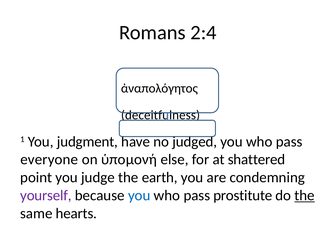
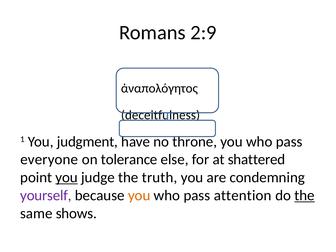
2:4: 2:4 -> 2:9 (203, 33)
judged: judged -> throne (195, 142)
ὑπομονή: ὑπομονή -> tolerance (129, 160)
you underline: none -> present (67, 177)
earth: earth -> truth (160, 177)
you colour: blue -> orange (139, 195)
prostitute: prostitute -> attention (243, 195)
hearts: hearts -> shows (76, 213)
